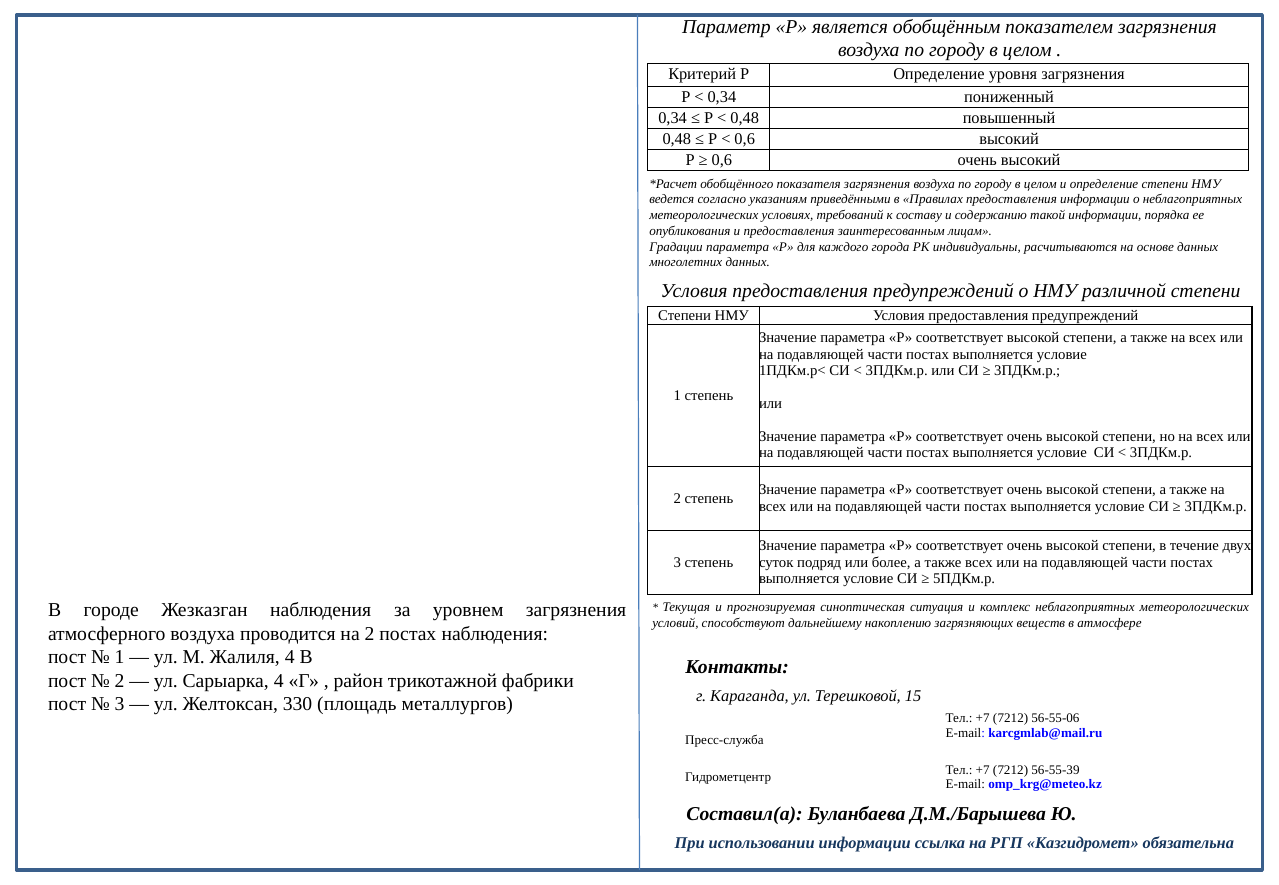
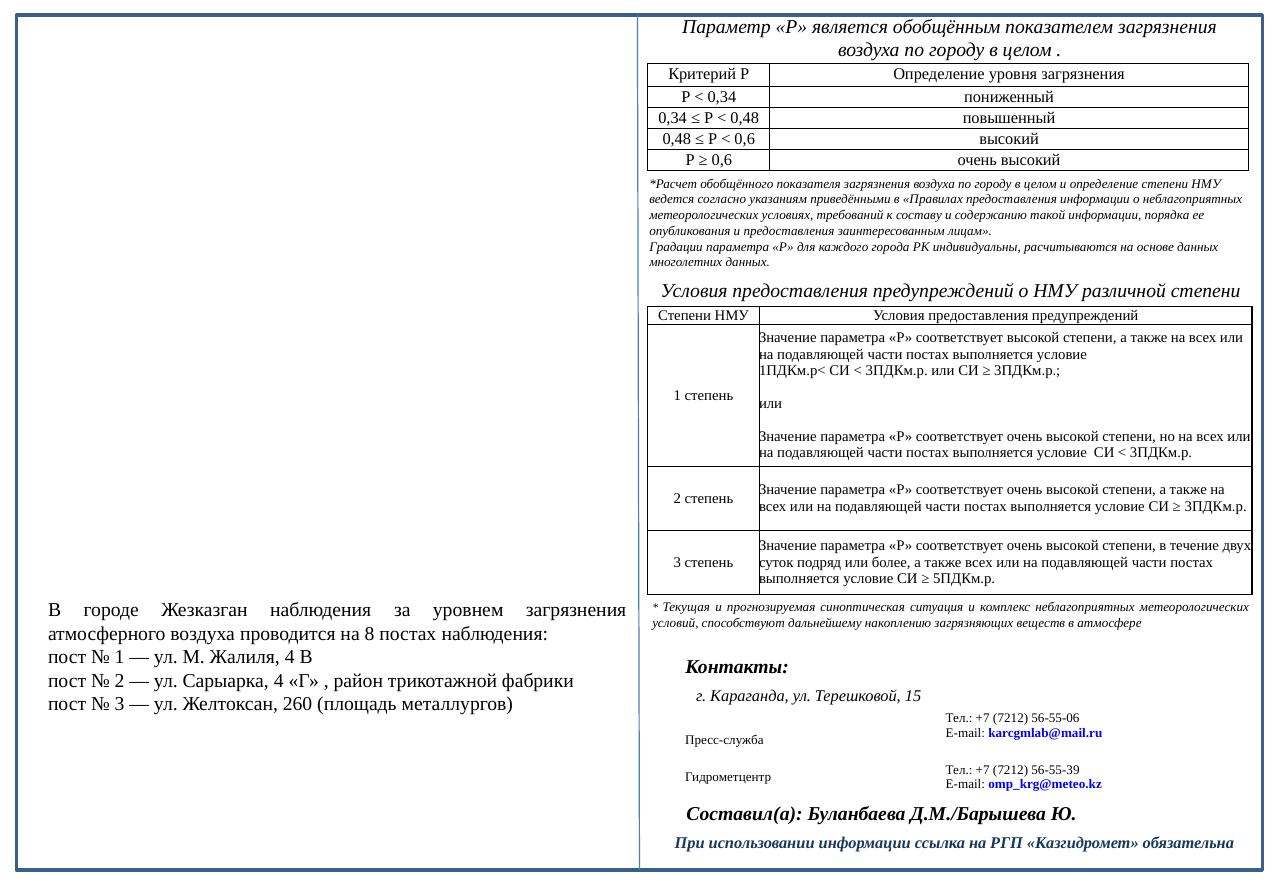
на 2: 2 -> 8 (370, 634)
330: 330 -> 260 (298, 705)
